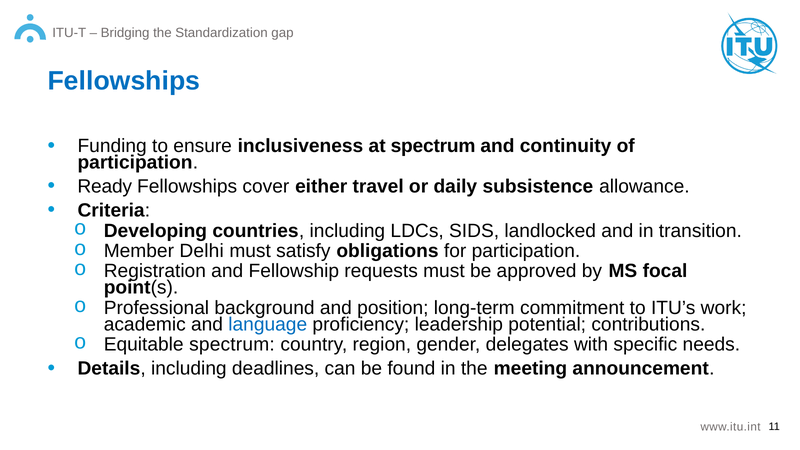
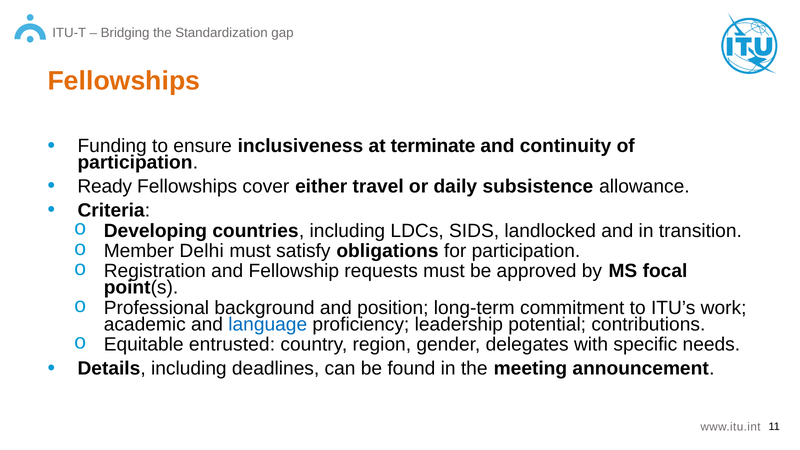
Fellowships colour: blue -> orange (124, 81)
at spectrum: spectrum -> terminate (433, 146)
Equitable spectrum: spectrum -> entrusted (232, 345)
